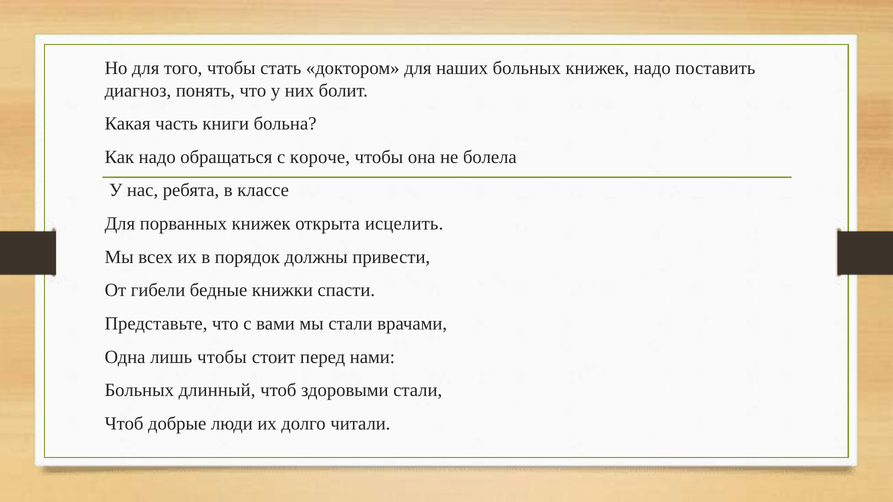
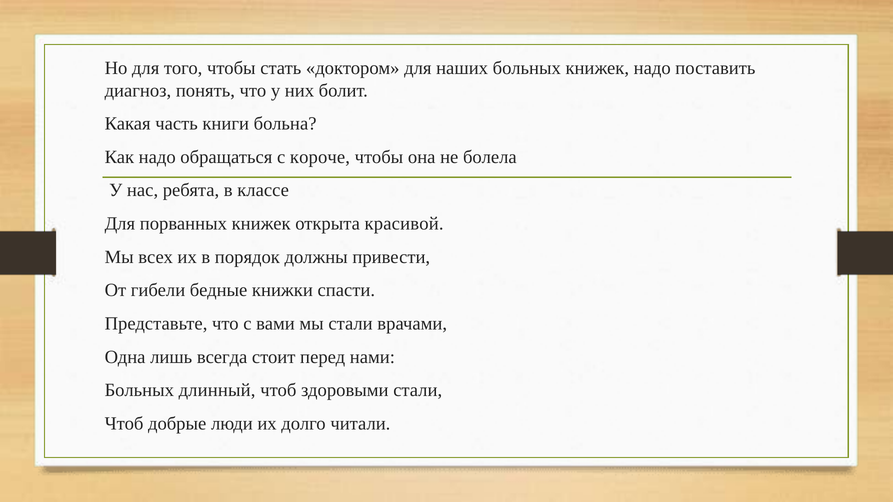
исцелить: исцелить -> красивой (404, 224)
лишь чтобы: чтобы -> всегда (222, 357)
